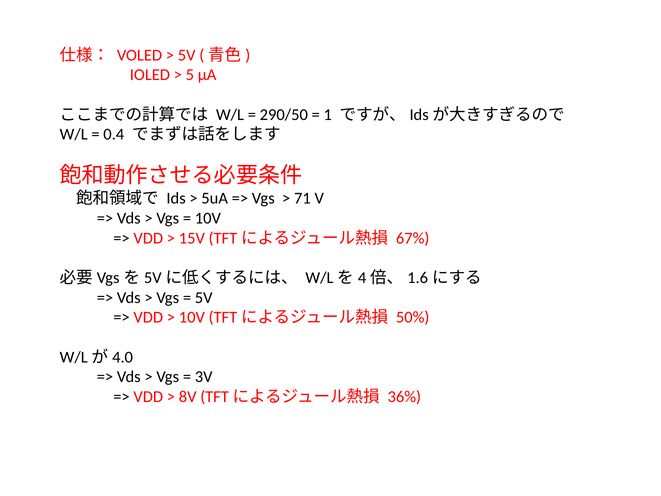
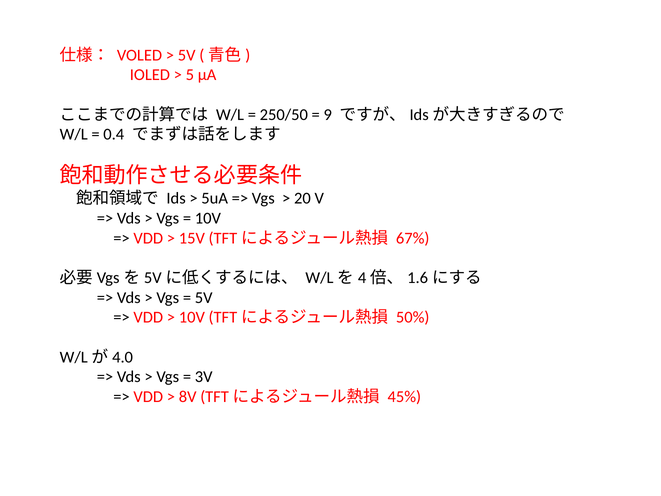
290/50: 290/50 -> 250/50 (284, 115)
1: 1 -> 9 (328, 115)
71: 71 -> 20 (302, 198)
36%: 36% -> 45% (404, 397)
